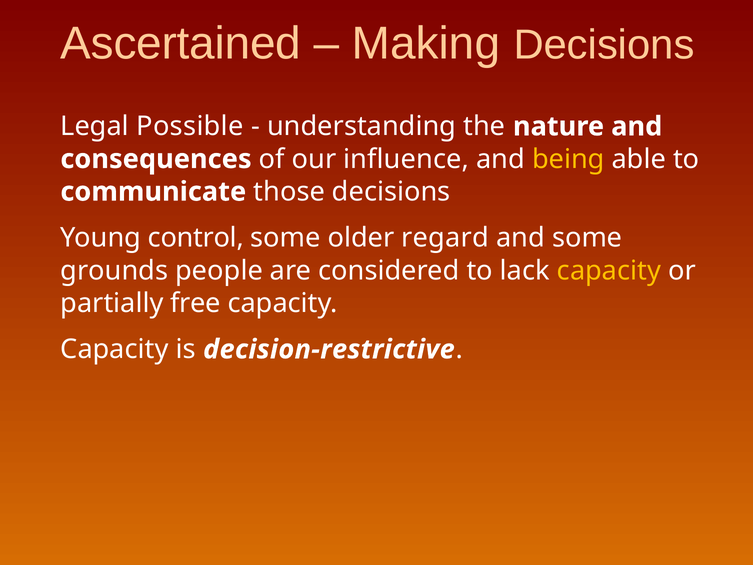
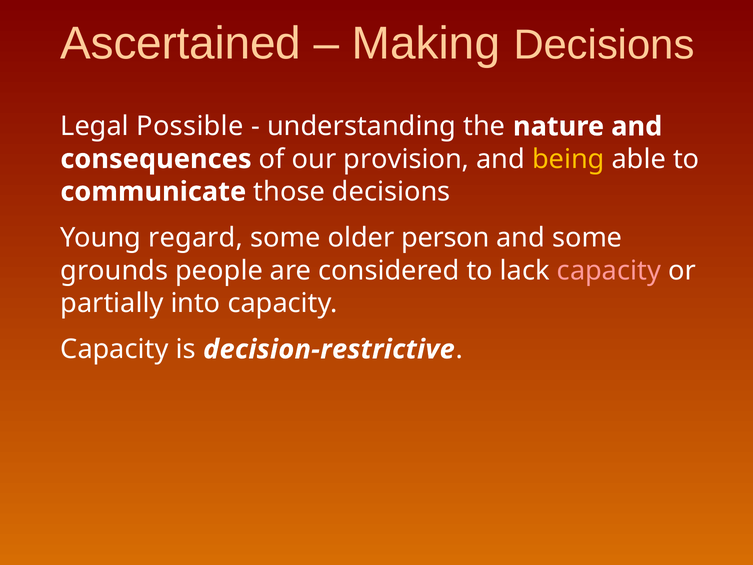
influence: influence -> provision (406, 159)
control: control -> regard (196, 238)
regard: regard -> person (445, 238)
capacity colour: yellow -> pink (609, 270)
free: free -> into (195, 303)
